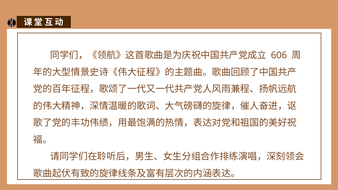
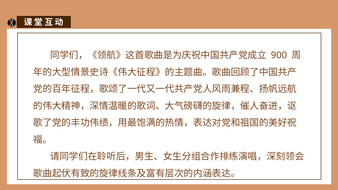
606: 606 -> 900 (279, 55)
